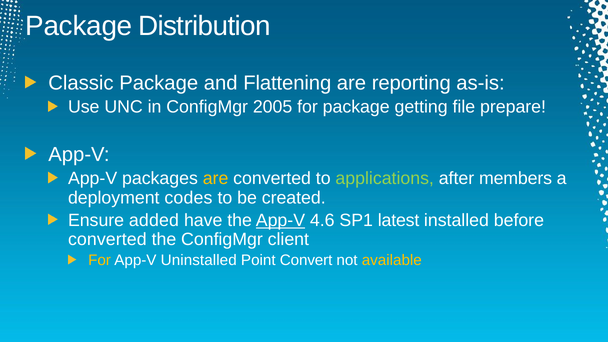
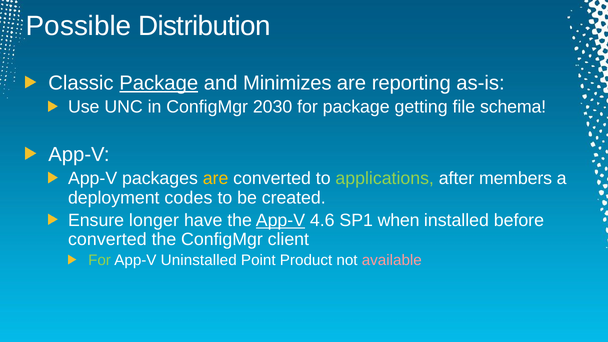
Package: Package -> Possible (79, 26)
Package underline: none -> present (159, 83)
Flattening: Flattening -> Minimizes (287, 83)
2005: 2005 -> 2030 (273, 107)
prepare: prepare -> schema (513, 107)
added: added -> longer (154, 220)
latest: latest -> when (399, 220)
For colour: yellow -> light green (100, 260)
Convert: Convert -> Product (306, 260)
available colour: yellow -> pink (392, 260)
